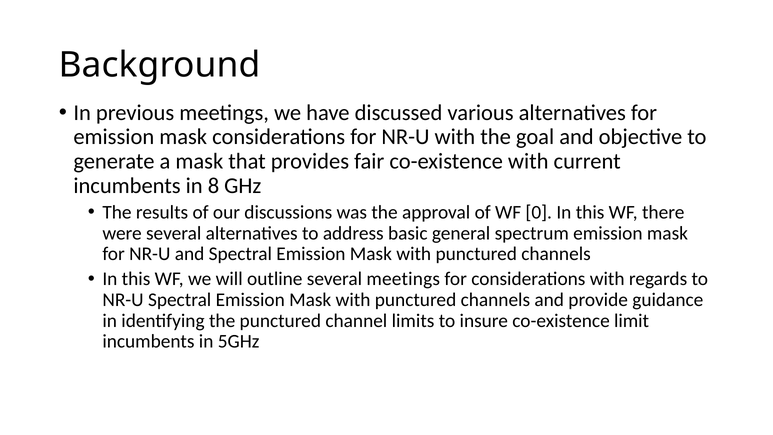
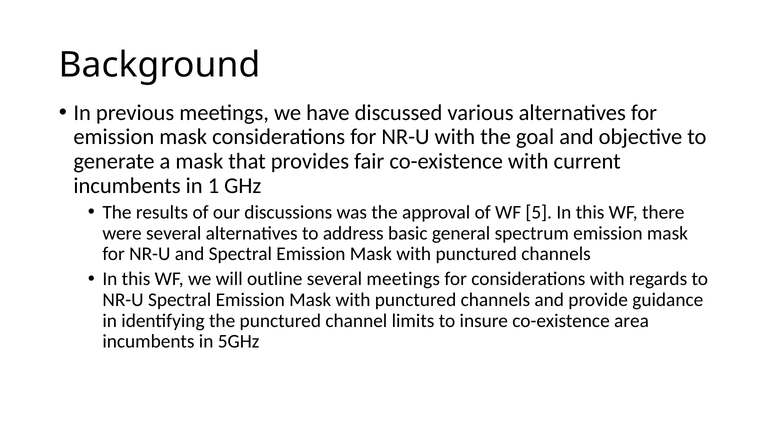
8: 8 -> 1 (213, 186)
0: 0 -> 5 (539, 212)
limit: limit -> area (632, 321)
